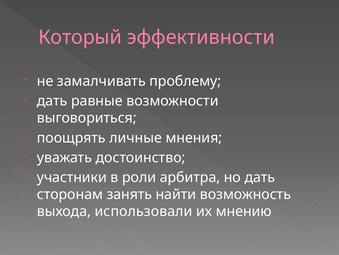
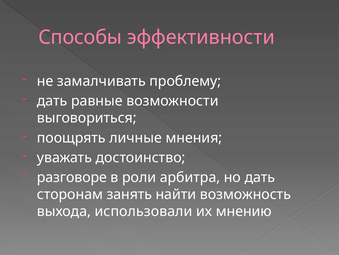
Который: Который -> Способы (80, 37)
участники: участники -> разговоре (72, 177)
